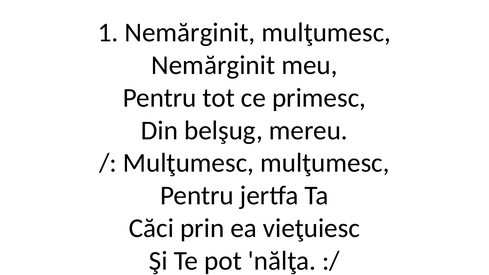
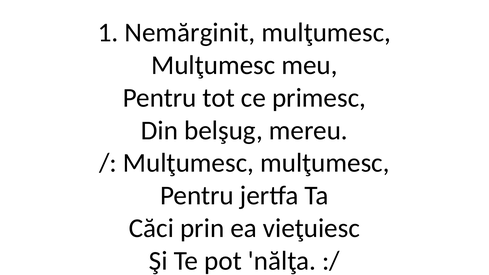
Nemărginit: Nemărginit -> Mulţumesc (213, 65)
